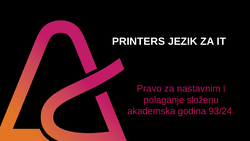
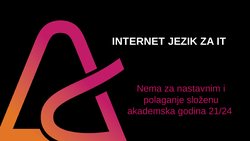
PRINTERS: PRINTERS -> INTERNET (139, 41)
Pravo: Pravo -> Nema (149, 88)
93/24: 93/24 -> 21/24 (220, 111)
